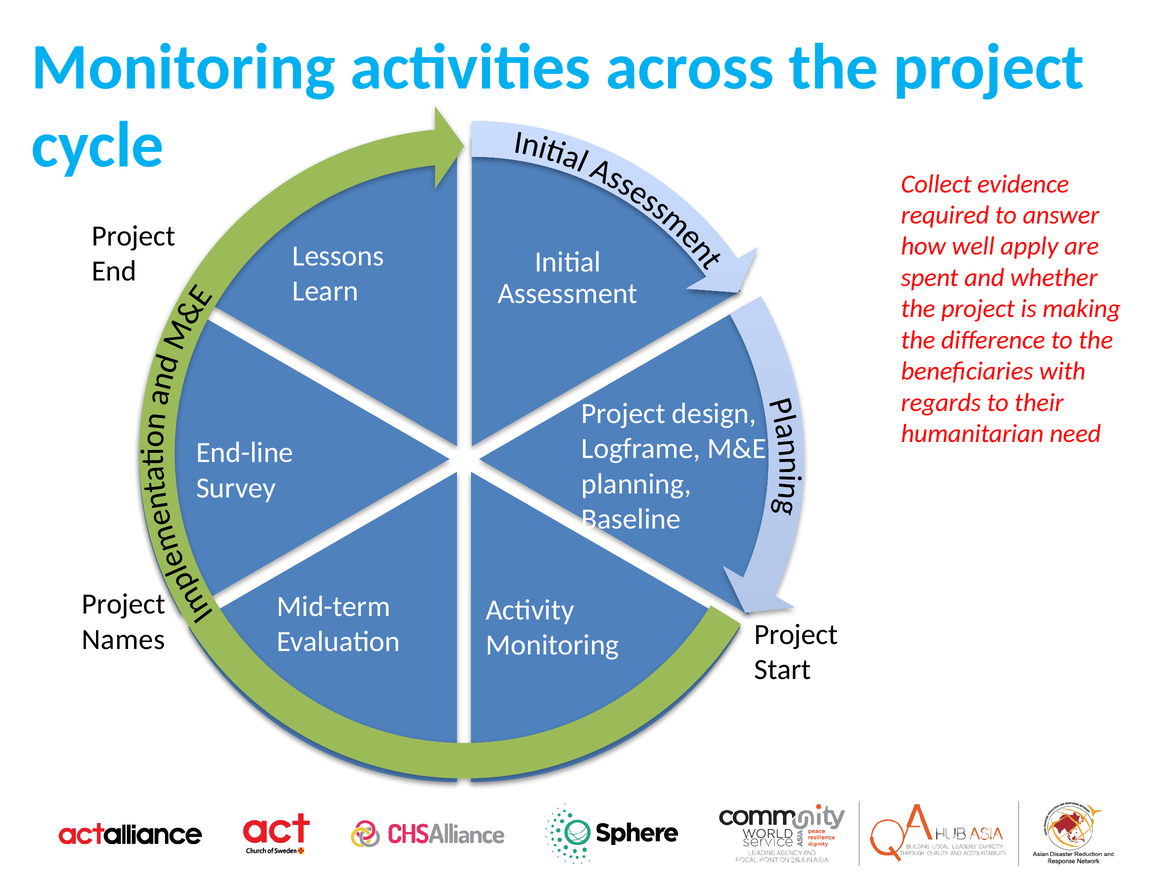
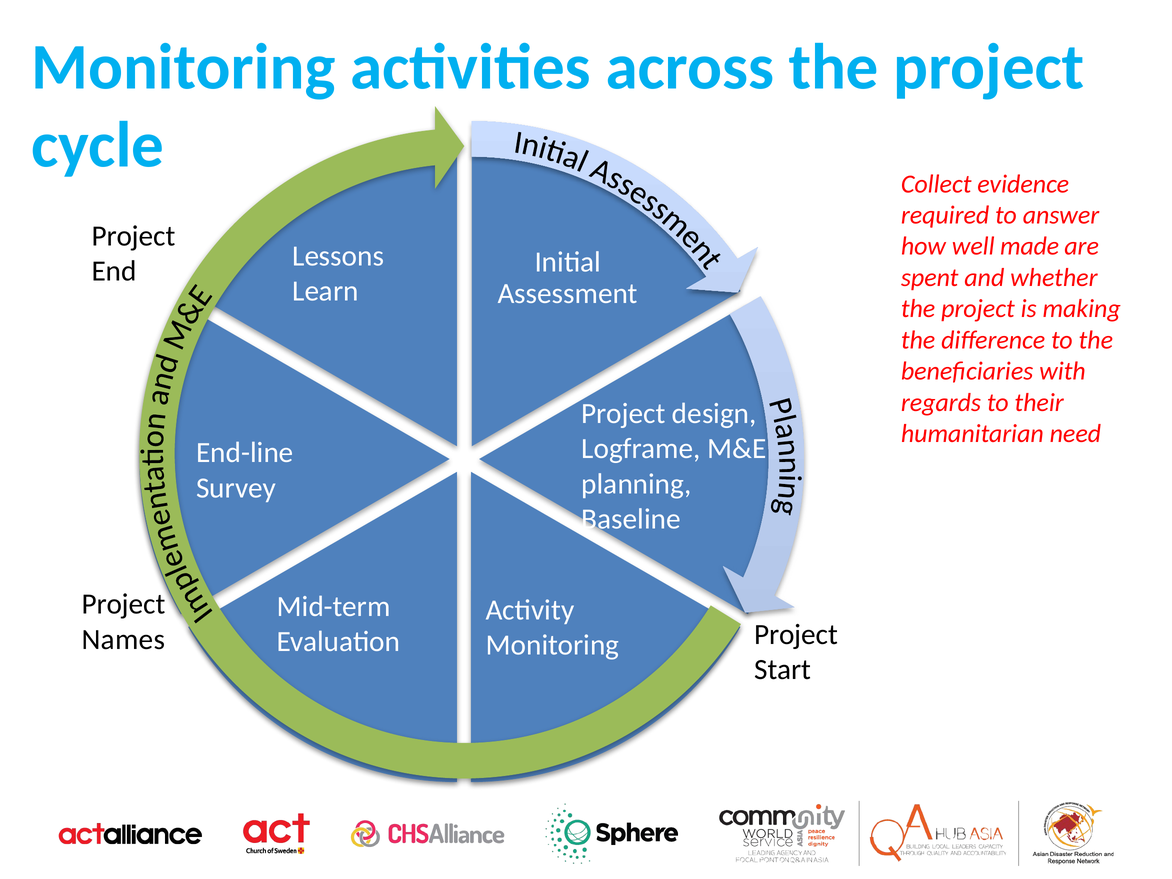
apply: apply -> made (1030, 246)
